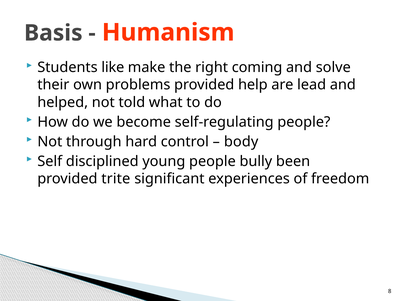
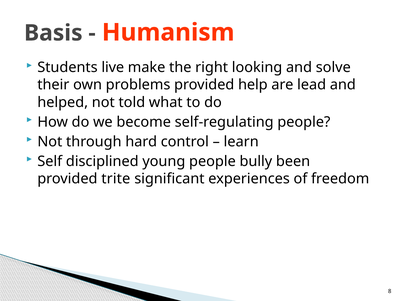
like: like -> live (113, 67)
coming: coming -> looking (257, 67)
body: body -> learn (241, 141)
